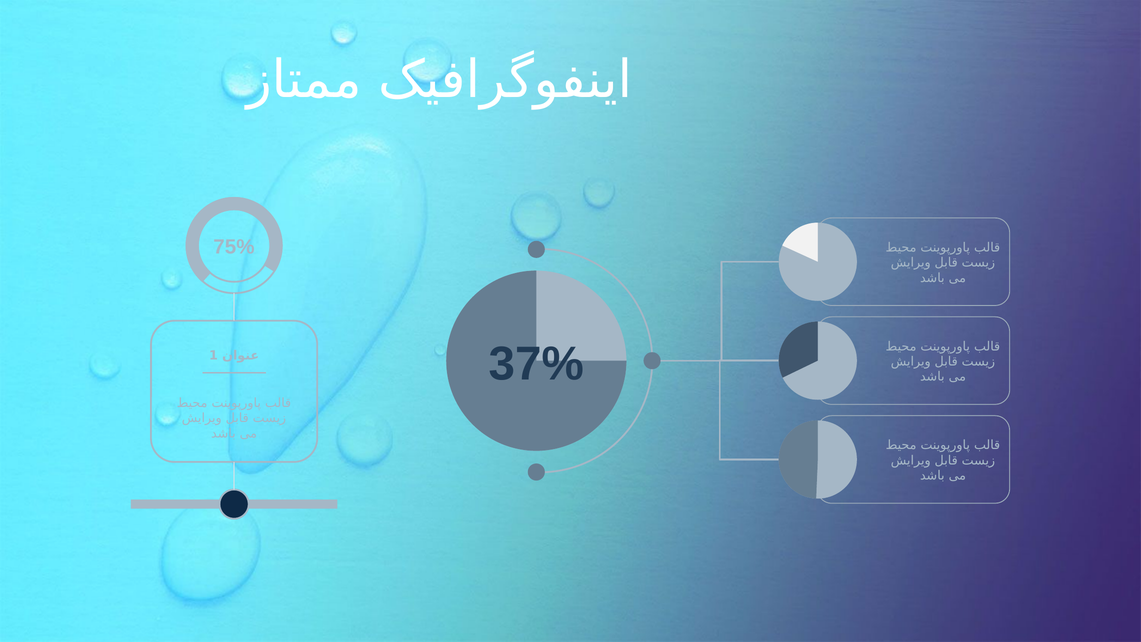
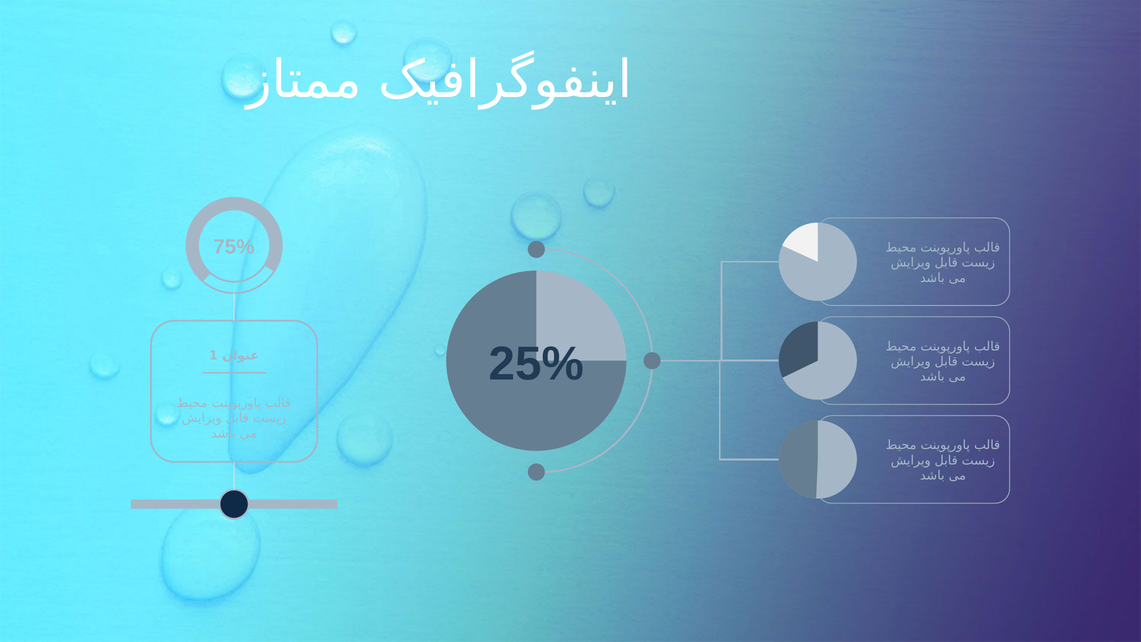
37%: 37% -> 25% (536, 364)
